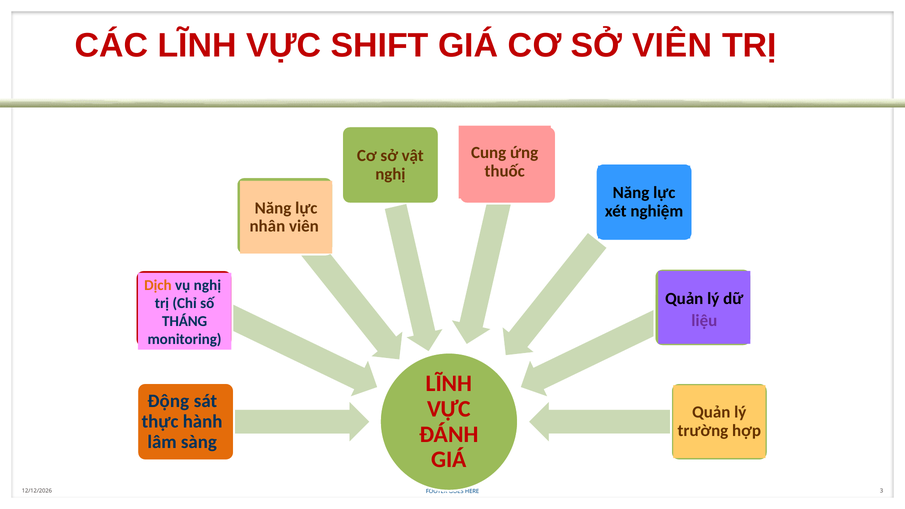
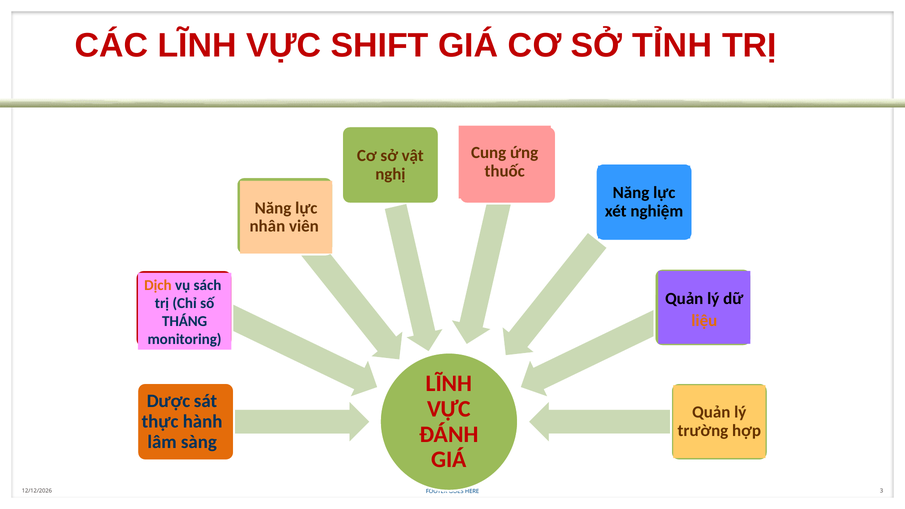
SỞ VIÊN: VIÊN -> TỈNH (672, 46)
vụ nghị: nghị -> sách (207, 285)
liệu colour: purple -> orange (704, 321)
Động: Động -> Dược (168, 401)
